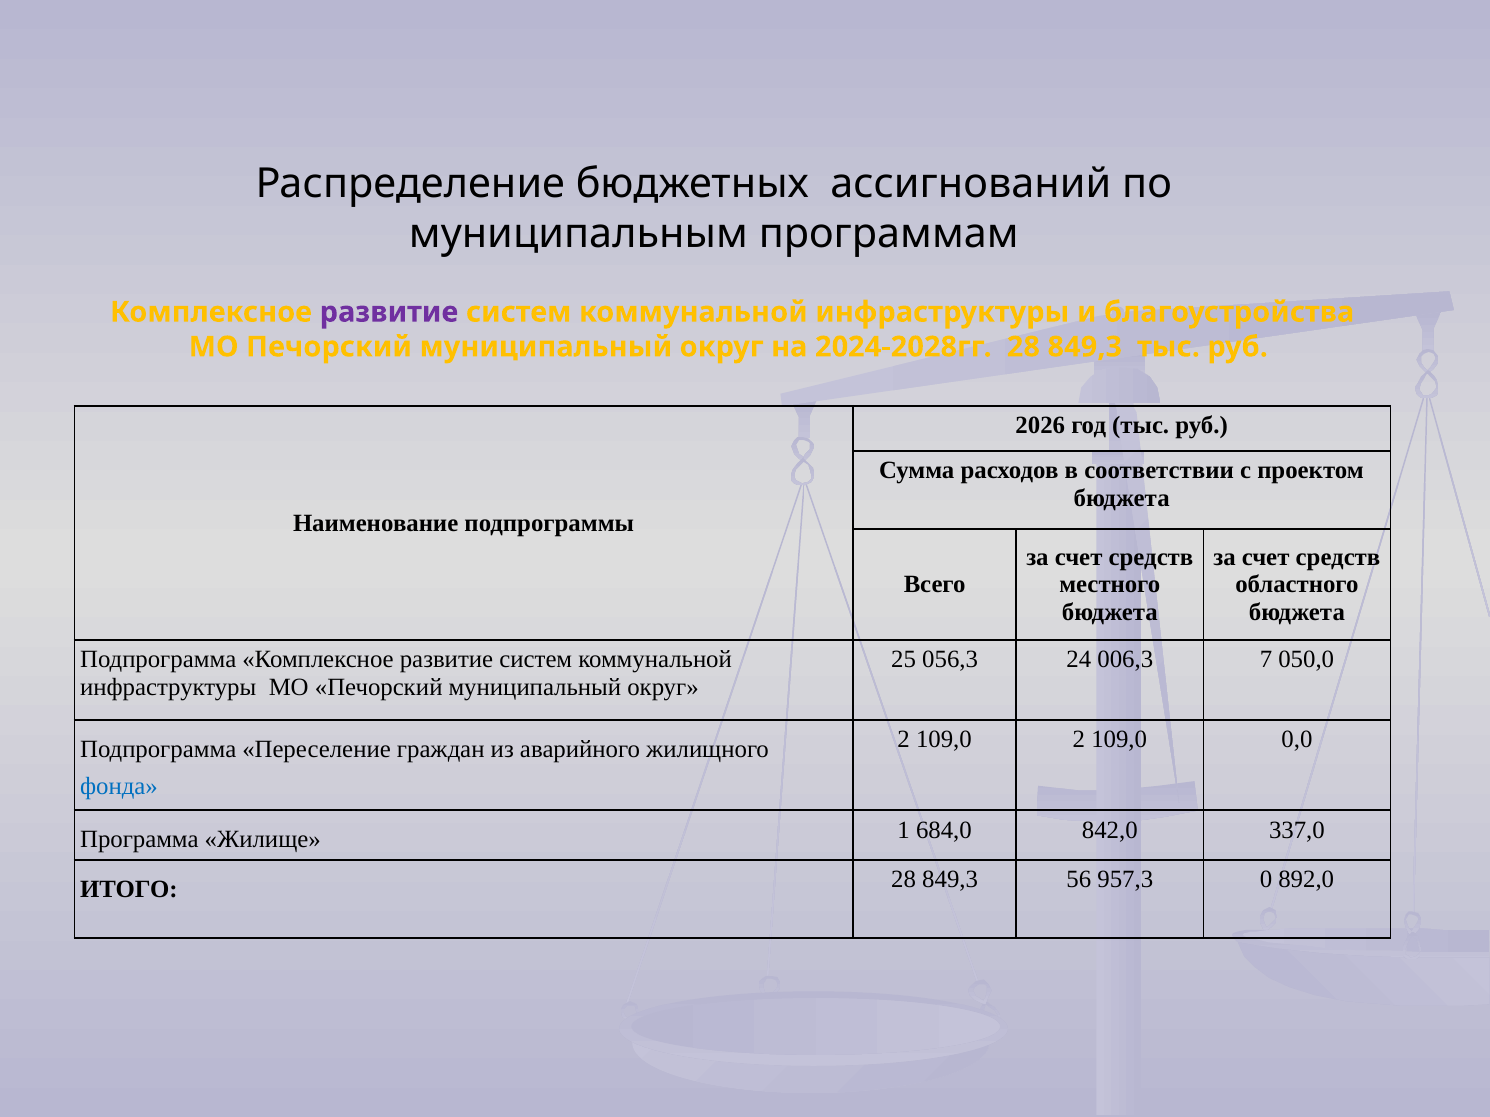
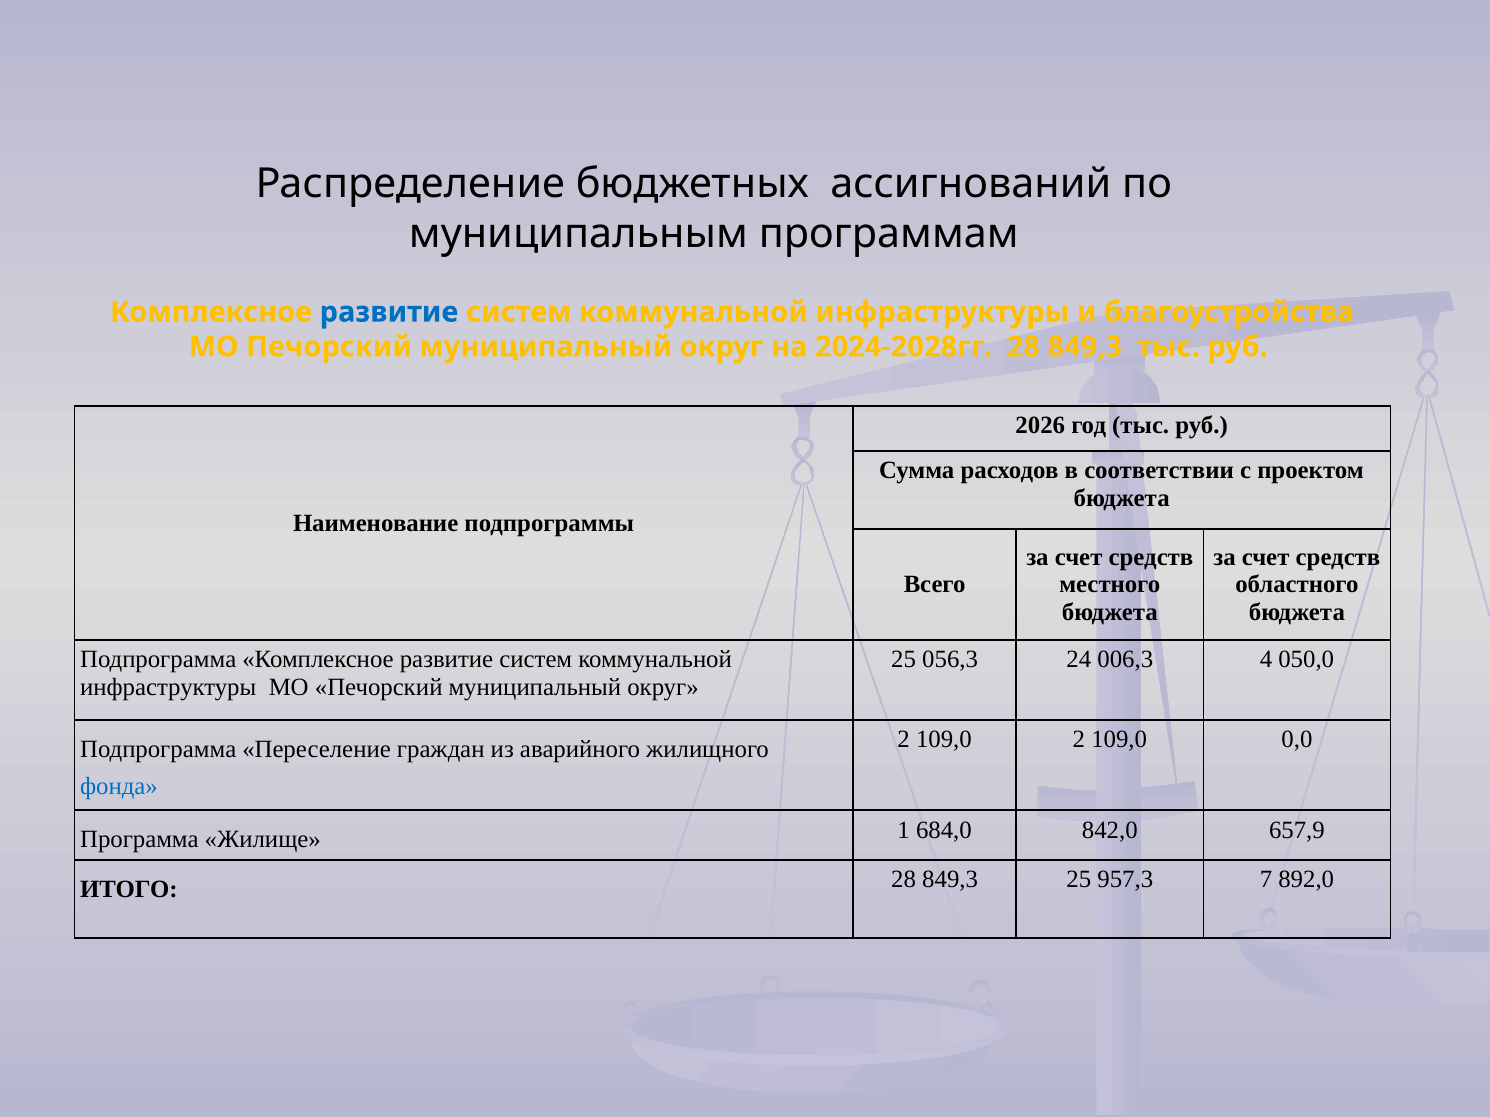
развитие colour: purple -> blue (389, 312)
7: 7 -> 4 (1266, 660)
337,0: 337,0 -> 657,9 (1297, 830)
849,3 56: 56 -> 25 (1079, 880)
0: 0 -> 7 (1266, 880)
